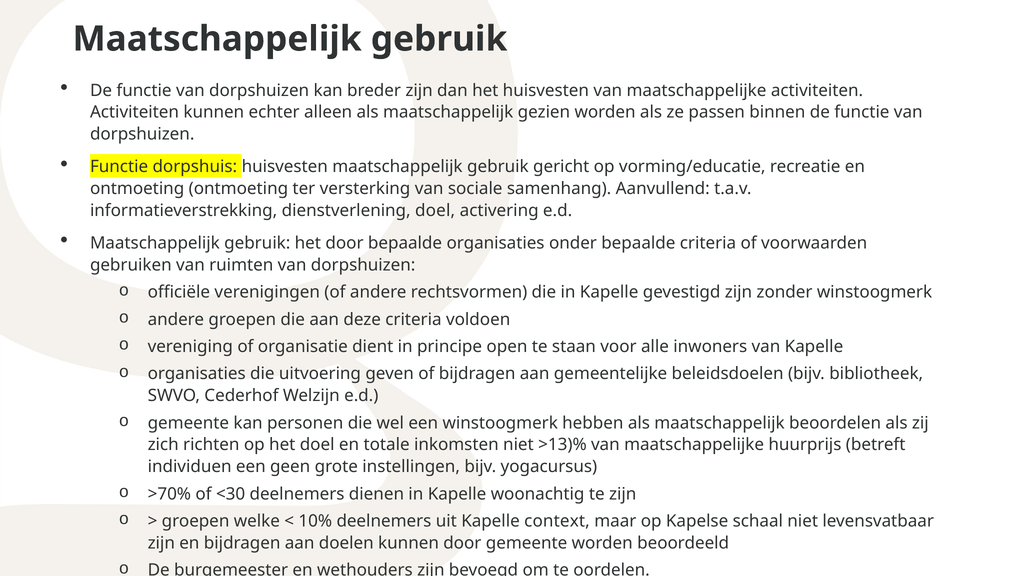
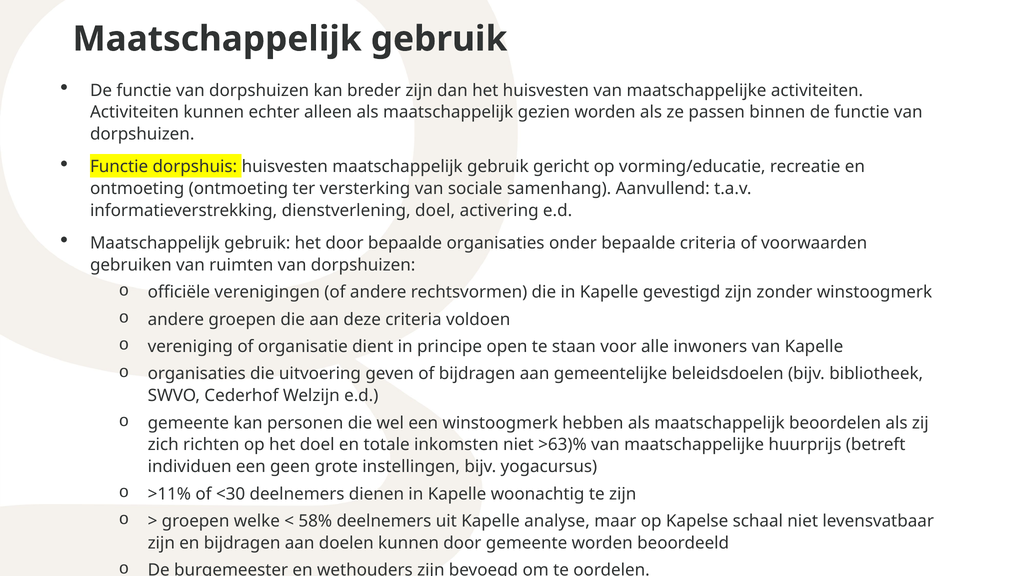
>13)%: >13)% -> >63)% (562, 445)
>70%: >70% -> >11% (169, 494)
10%: 10% -> 58% (315, 522)
context: context -> analyse (557, 522)
